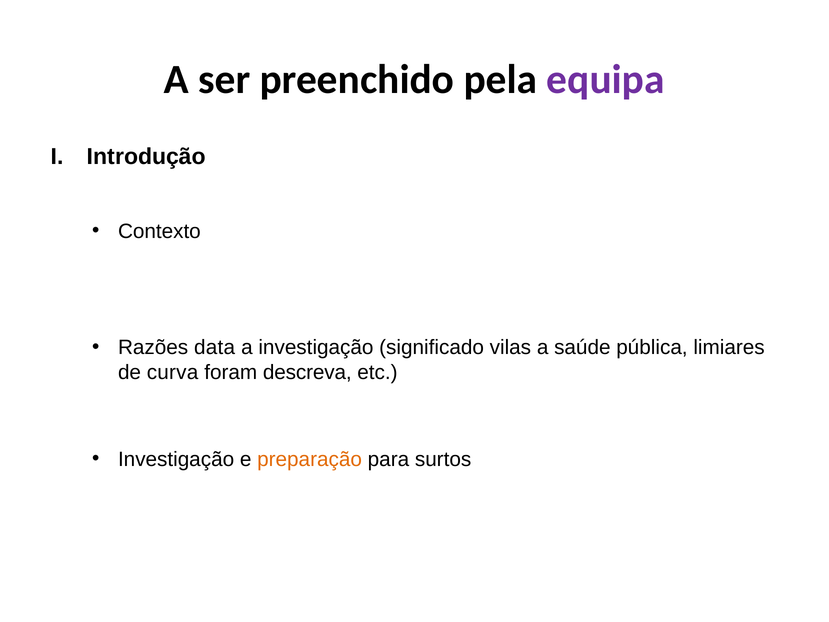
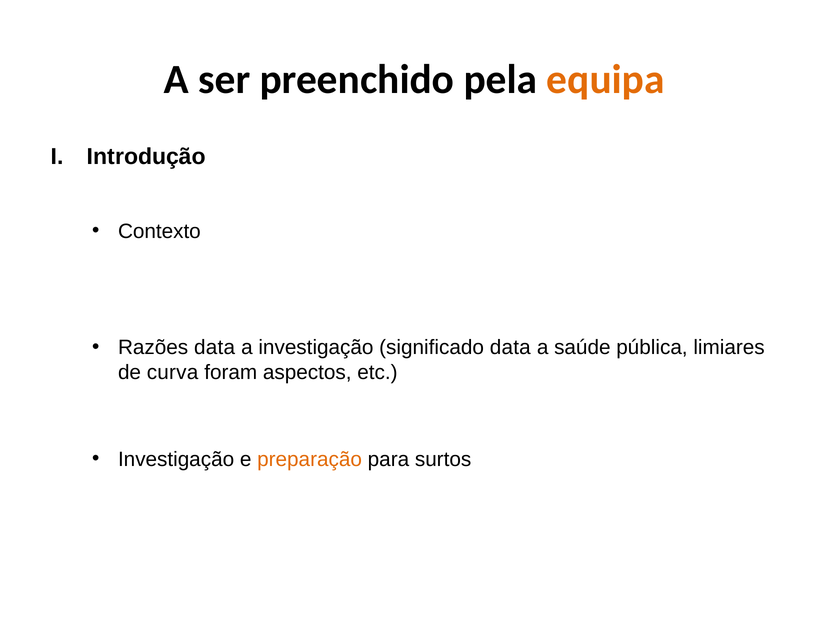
equipa colour: purple -> orange (606, 80)
significado vilas: vilas -> data (510, 347)
descreva: descreva -> aspectos (307, 372)
